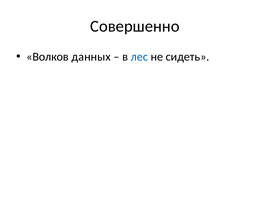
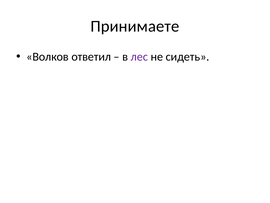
Совершенно: Совершенно -> Принимаете (135, 26)
данных: данных -> ответил (91, 57)
лес colour: blue -> purple (139, 57)
